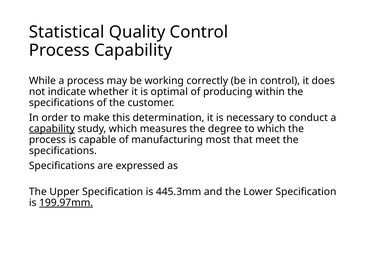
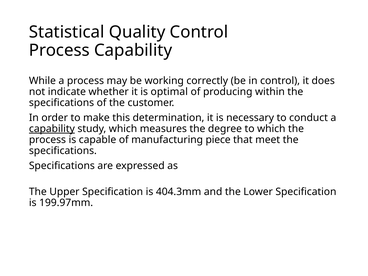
most: most -> piece (218, 140)
445.3mm: 445.3mm -> 404.3mm (179, 192)
199.97mm underline: present -> none (66, 203)
